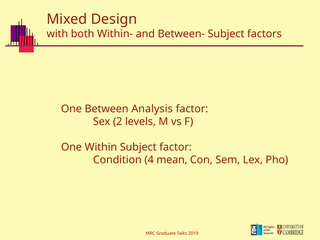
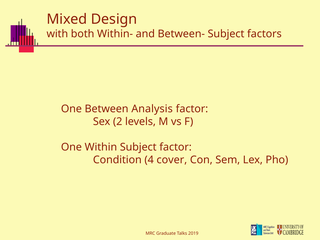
mean: mean -> cover (172, 160)
